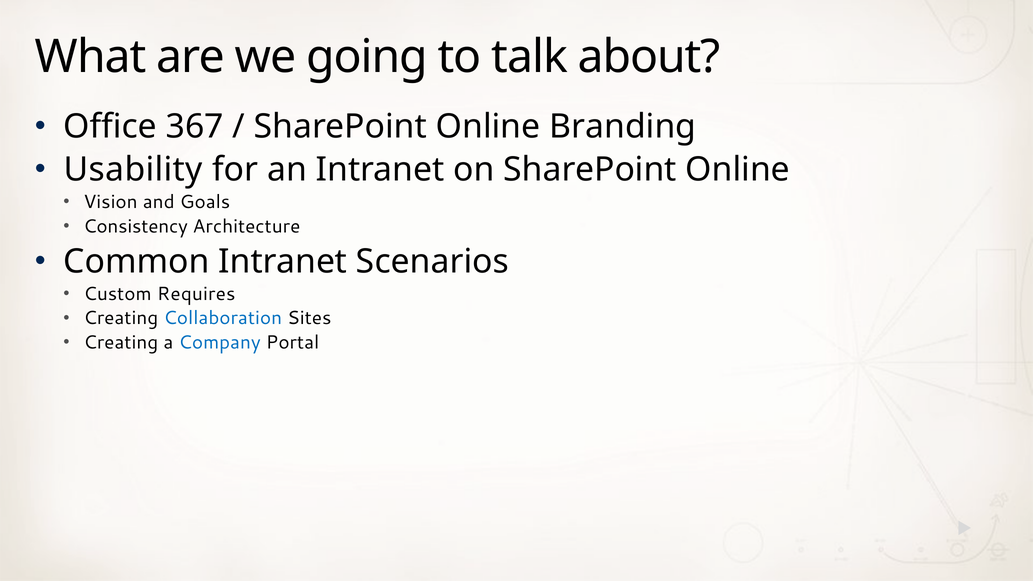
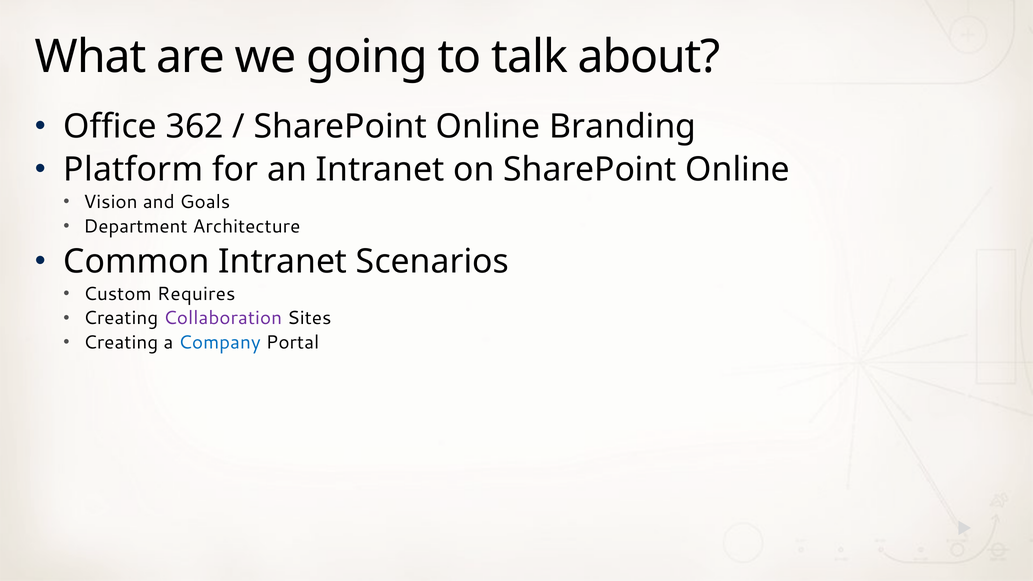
367: 367 -> 362 (195, 126)
Usability: Usability -> Platform (133, 170)
Consistency: Consistency -> Department (136, 226)
Collaboration colour: blue -> purple (223, 318)
